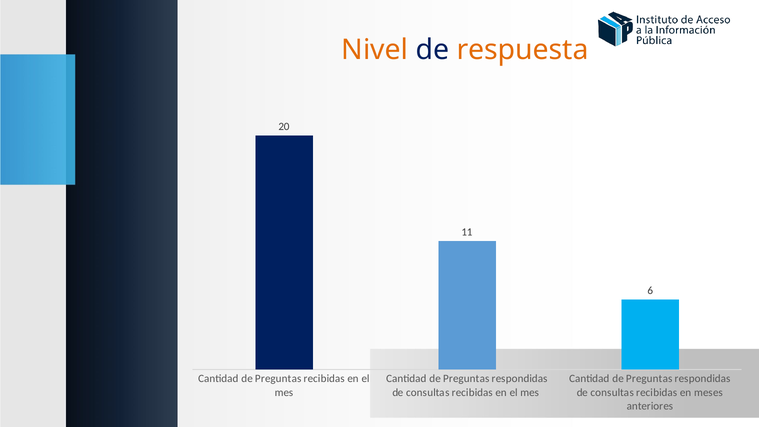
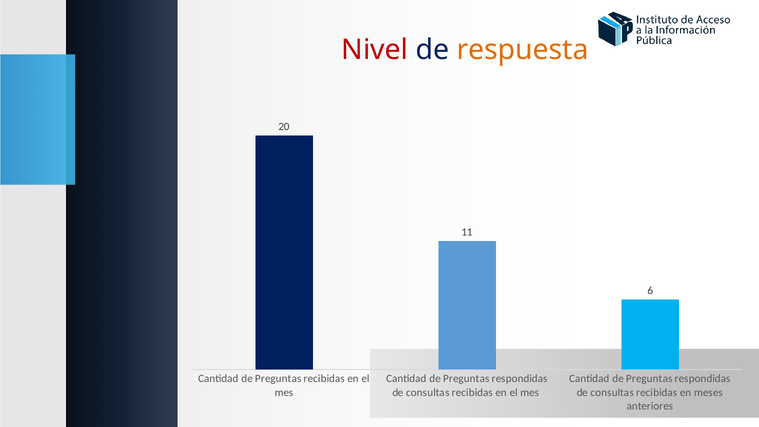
Nivel colour: orange -> red (375, 50)
